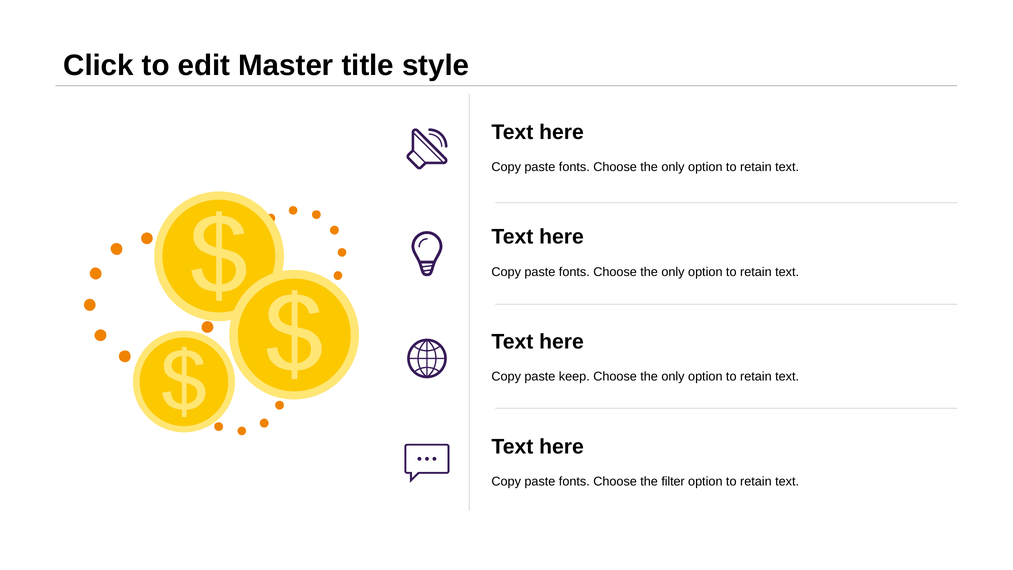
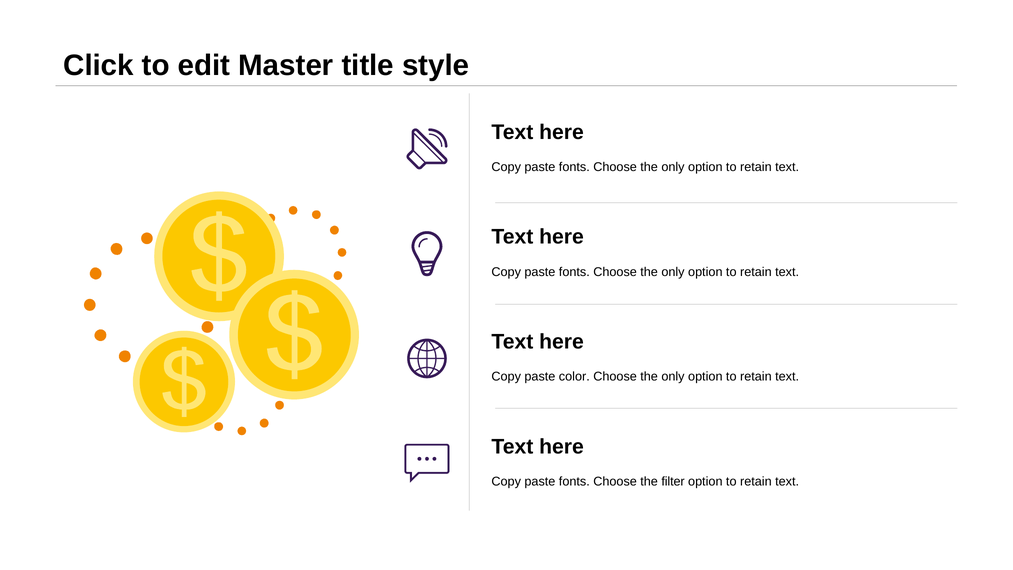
keep: keep -> color (574, 377)
